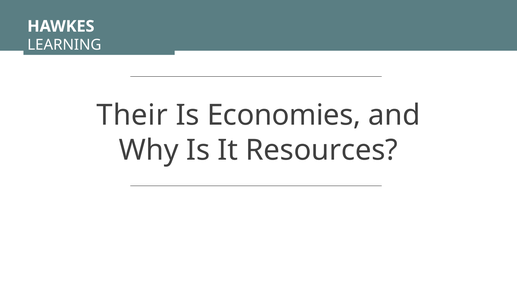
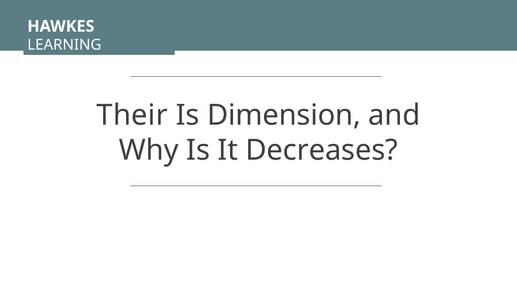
Economies: Economies -> Dimension (284, 115)
Resources: Resources -> Decreases (322, 150)
